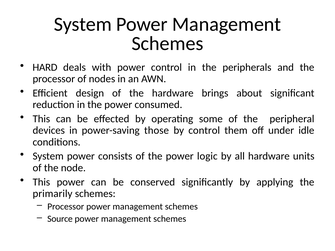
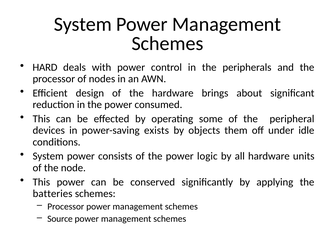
those: those -> exists (157, 131)
by control: control -> objects (204, 131)
primarily: primarily -> batteries (53, 194)
